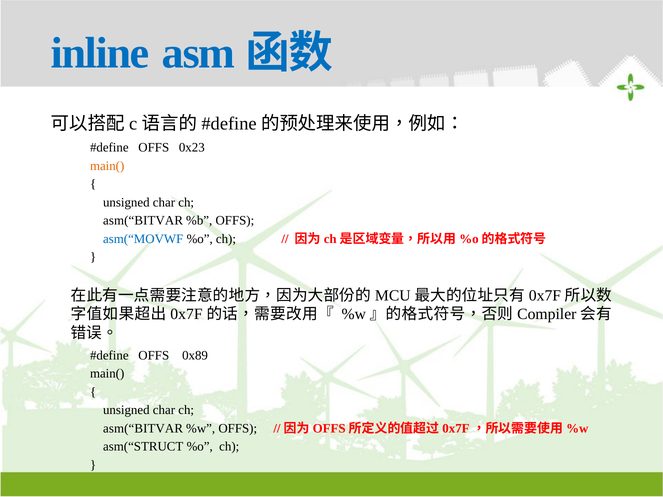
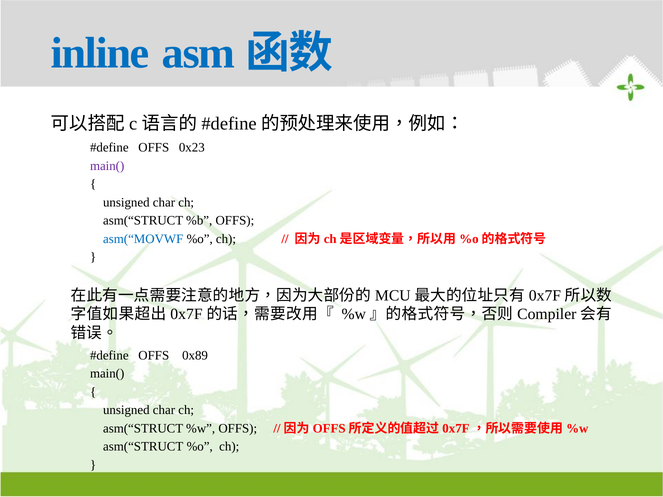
main( colour: orange -> purple (107, 166)
asm(“BITVAR: asm(“BITVAR -> asm(“STRUCT (143, 221)
asm(“BITVAR: asm(“BITVAR -> asm(“STRUCT (143, 429)
